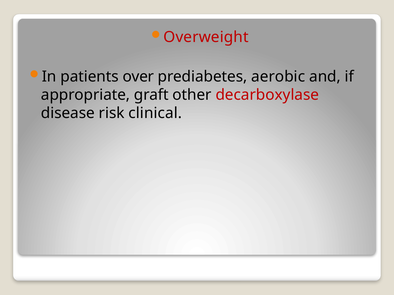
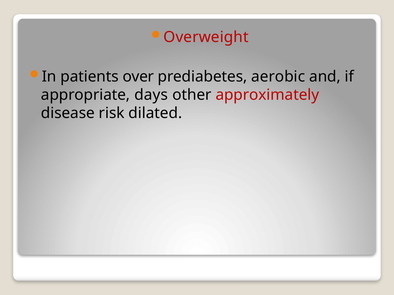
graft: graft -> days (151, 95)
decarboxylase: decarboxylase -> approximately (267, 95)
clinical: clinical -> dilated (155, 113)
